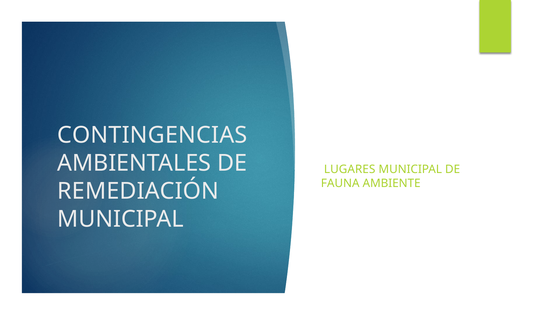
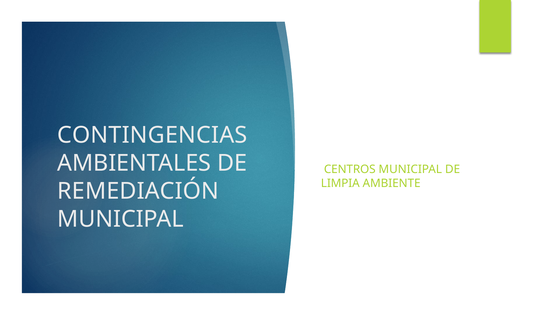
LUGARES: LUGARES -> CENTROS (350, 169)
FAUNA: FAUNA -> LIMPIA (340, 183)
